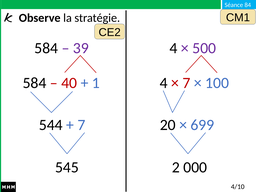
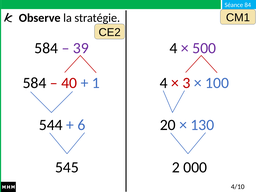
7: 7 -> 3 (186, 83)
7: 7 -> 6 (81, 125)
699: 699 -> 130 (202, 125)
